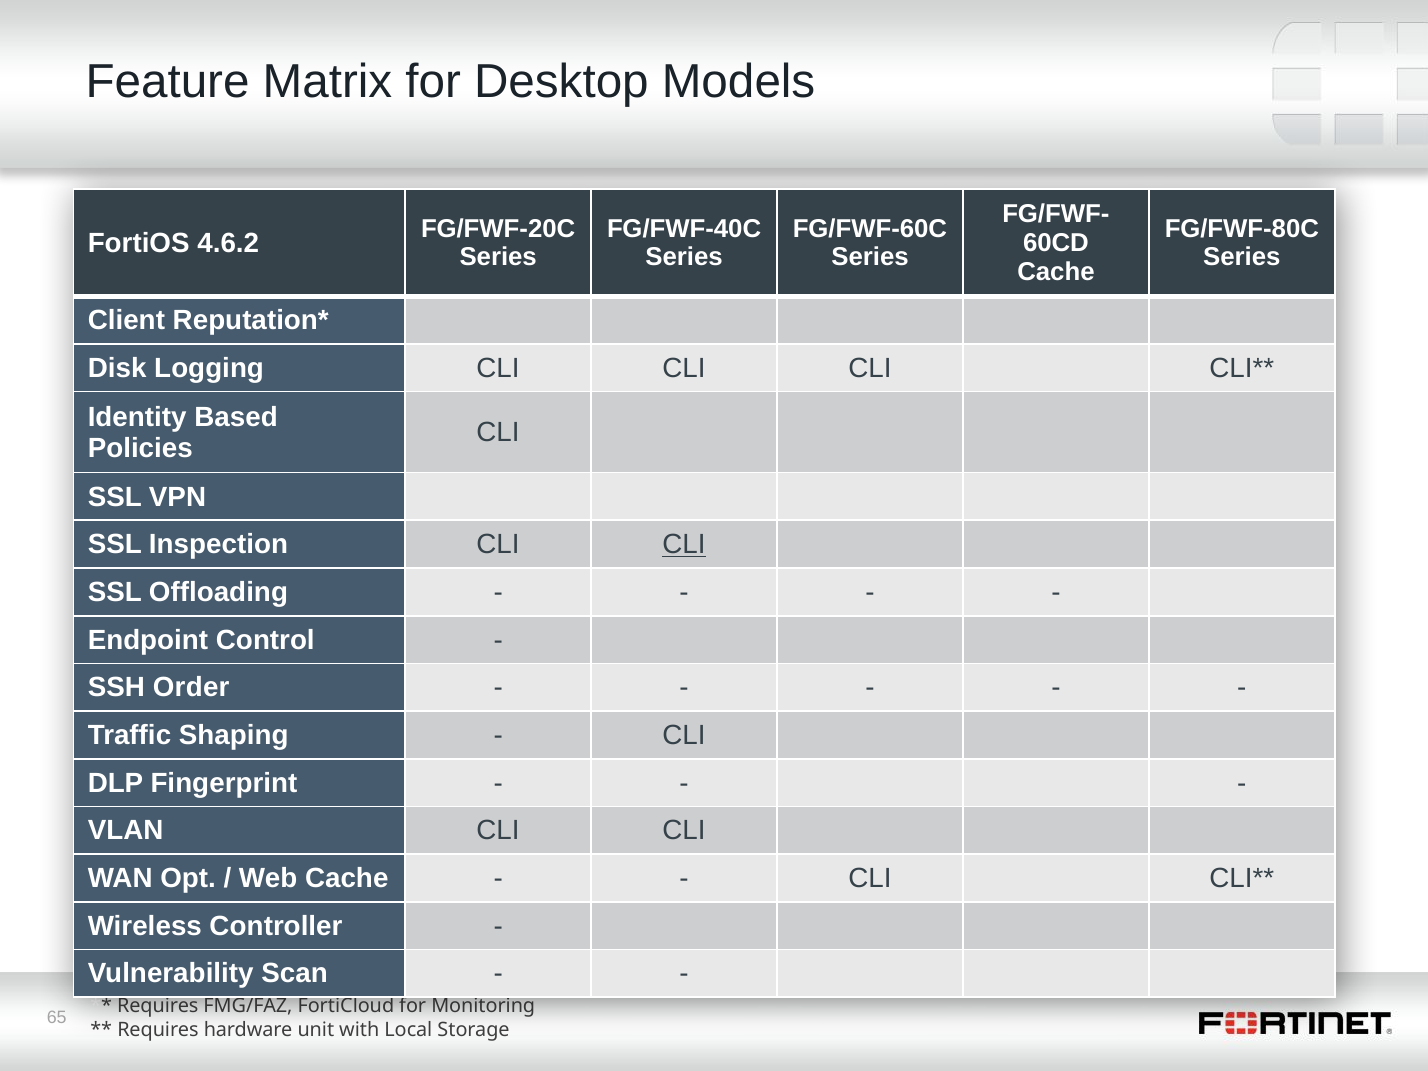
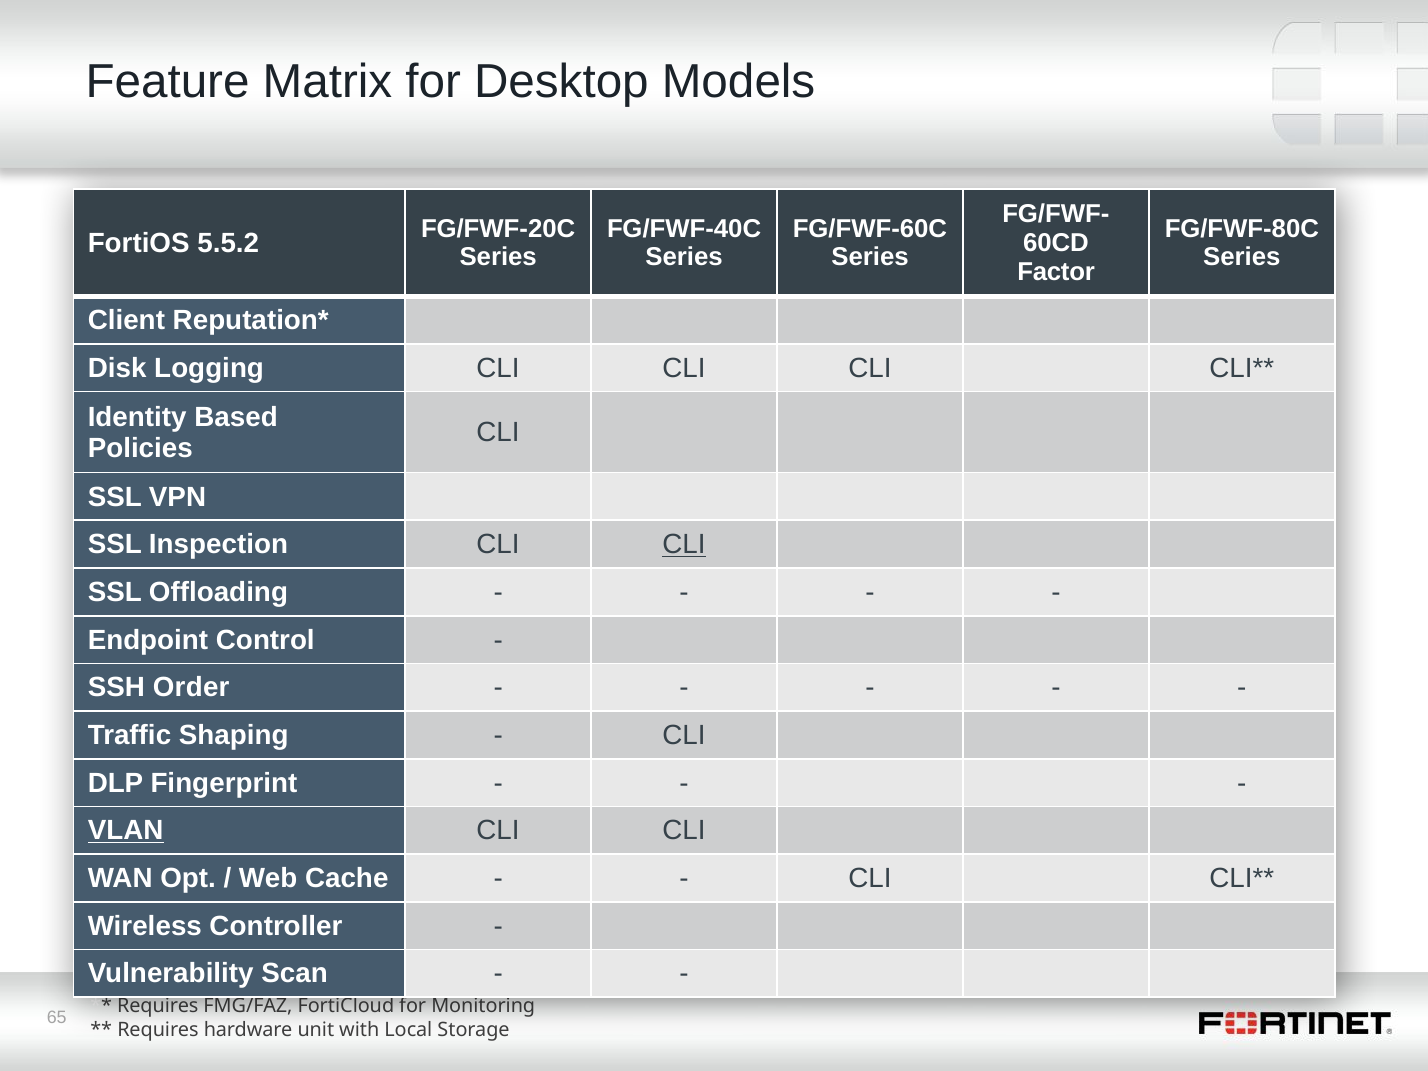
4.6.2: 4.6.2 -> 5.5.2 (228, 243)
Cache: Cache -> Factor (1056, 272)
VLAN underline: none -> present (126, 831)
